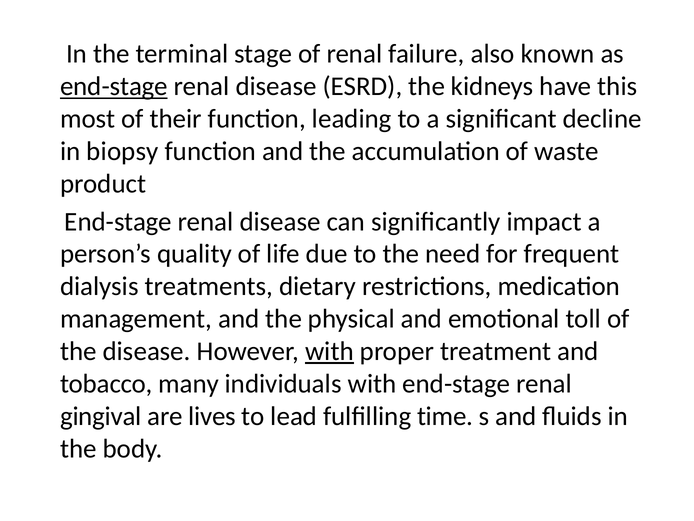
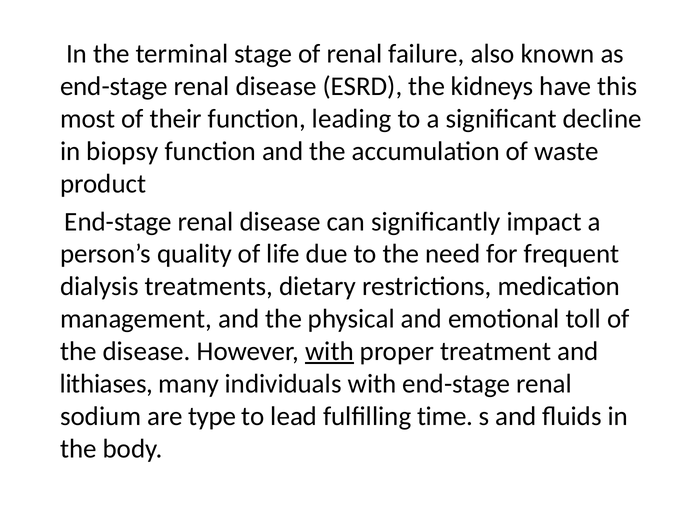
end-stage underline: present -> none (114, 86)
tobacco: tobacco -> lithiases (106, 383)
gingival: gingival -> sodium (101, 416)
lives: lives -> type (212, 416)
